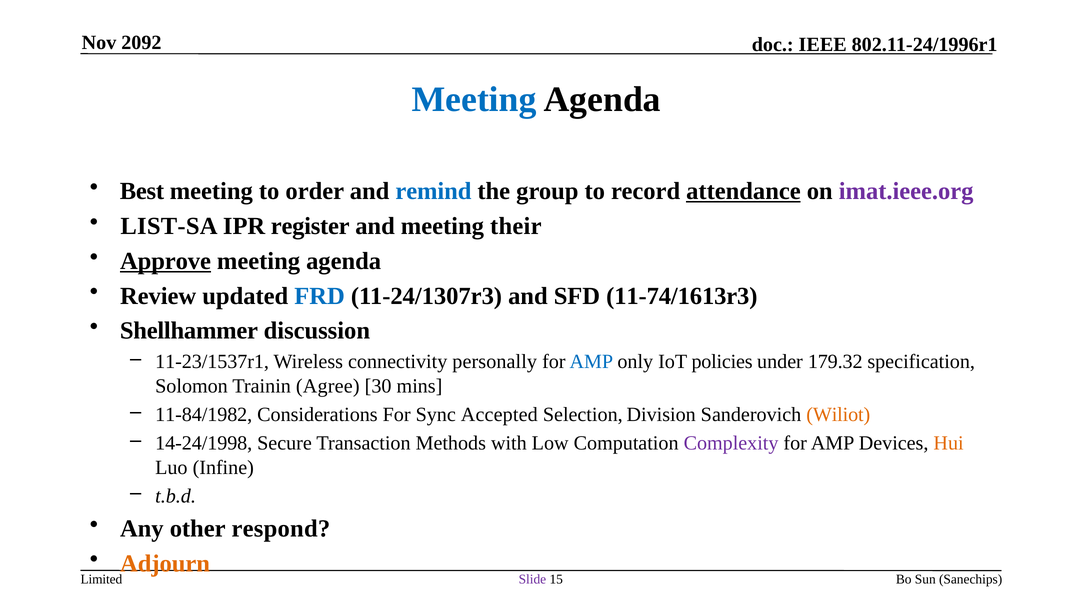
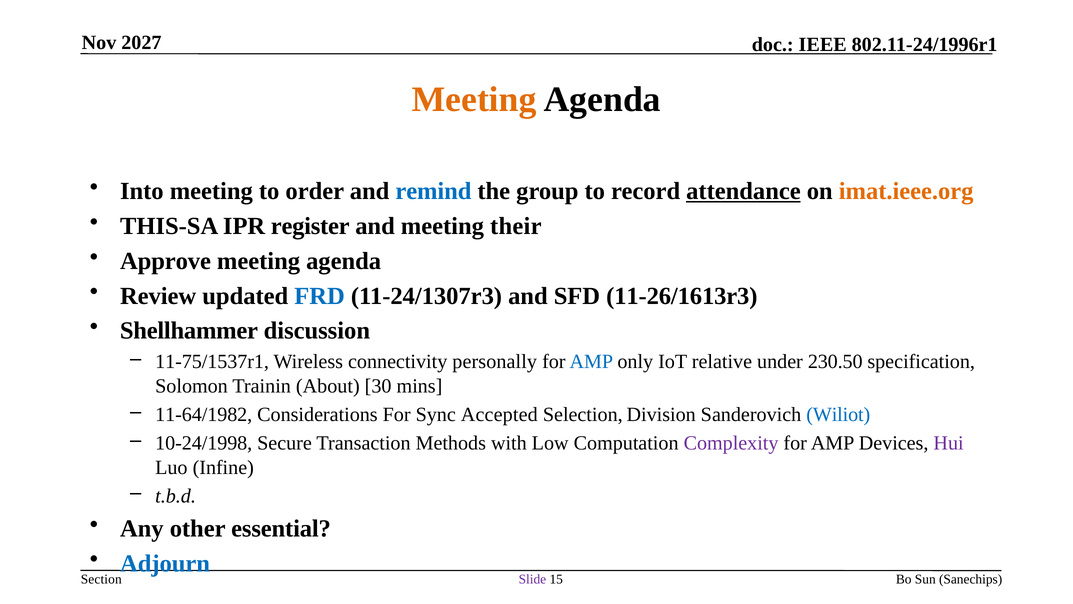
2092: 2092 -> 2027 (141, 43)
Meeting colour: blue -> orange (474, 99)
Best: Best -> Into (142, 191)
imat.ieee.org colour: purple -> orange (906, 191)
LIST-SA: LIST-SA -> THIS-SA (169, 226)
Approve underline: present -> none (165, 261)
11-74/1613r3: 11-74/1613r3 -> 11-26/1613r3 (682, 296)
11-23/1537r1: 11-23/1537r1 -> 11-75/1537r1 (212, 362)
policies: policies -> relative (722, 362)
179.32: 179.32 -> 230.50 (835, 362)
Agree: Agree -> About (328, 386)
11-84/1982: 11-84/1982 -> 11-64/1982 (204, 414)
Wiliot colour: orange -> blue (838, 414)
14-24/1998: 14-24/1998 -> 10-24/1998 (204, 443)
Hui colour: orange -> purple (949, 443)
respond: respond -> essential (281, 528)
Adjourn colour: orange -> blue (165, 563)
Limited: Limited -> Section (101, 579)
